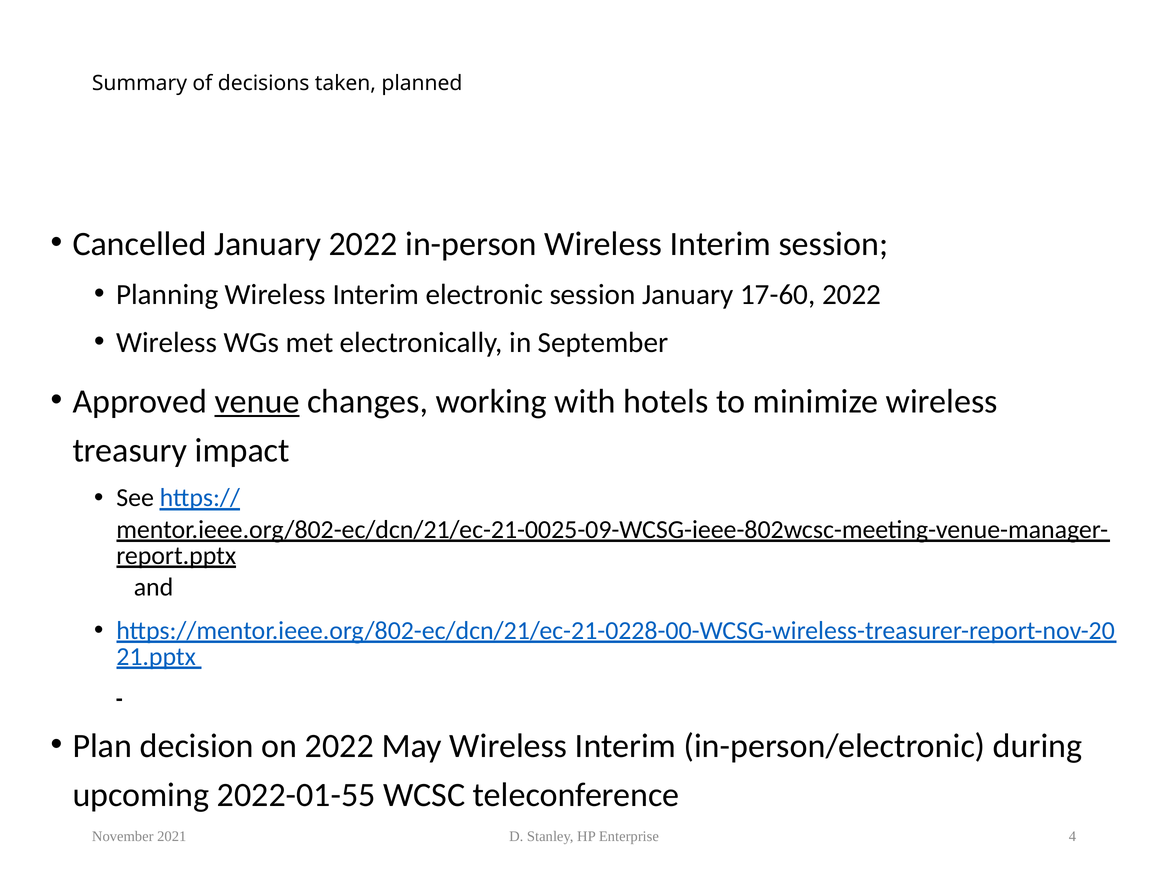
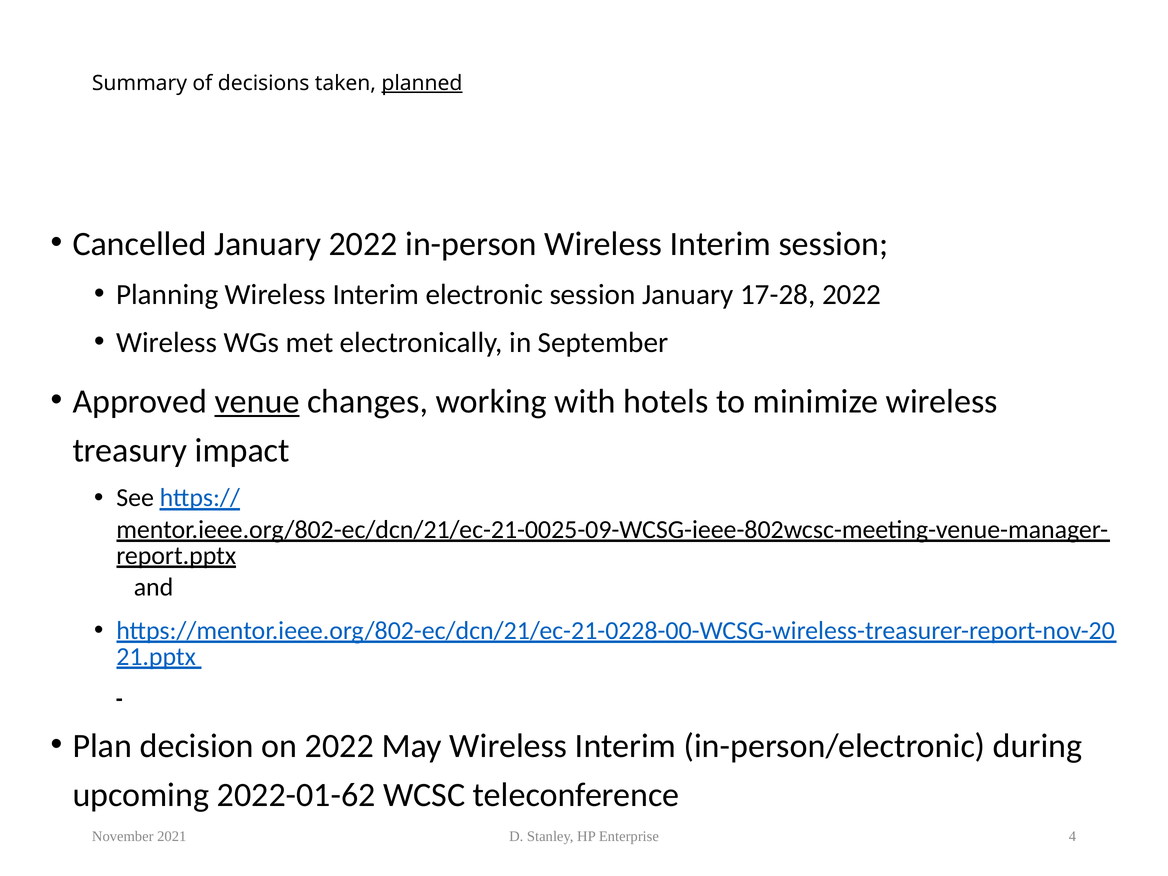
planned underline: none -> present (422, 83)
17-60: 17-60 -> 17-28 (778, 295)
2022-01-55: 2022-01-55 -> 2022-01-62 (296, 795)
